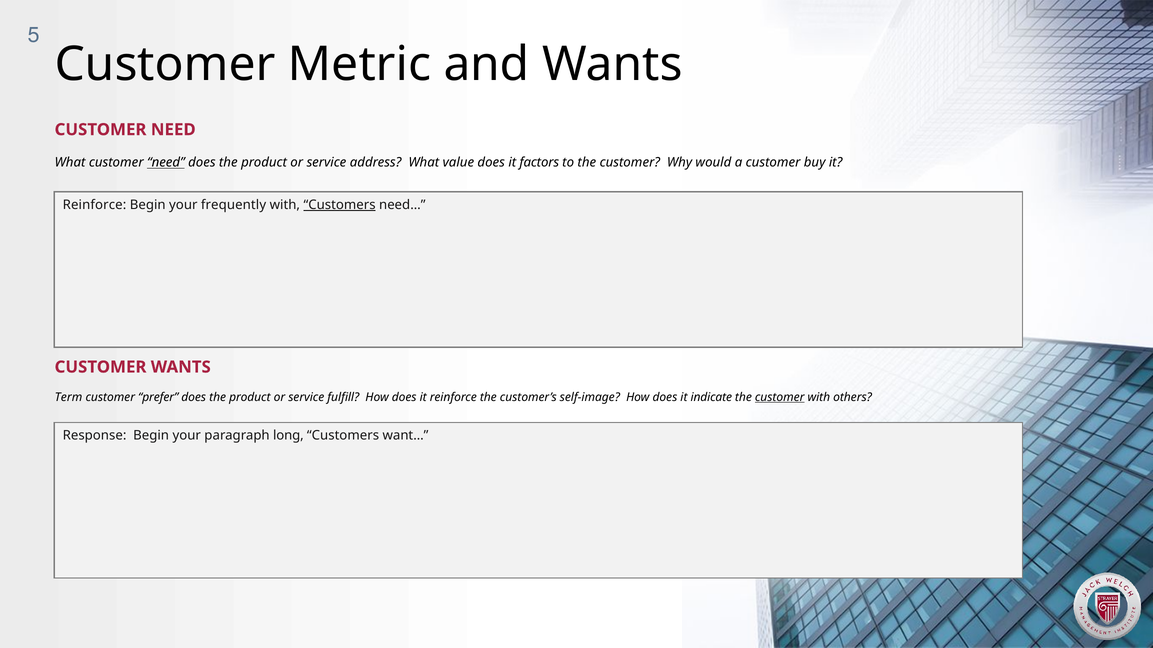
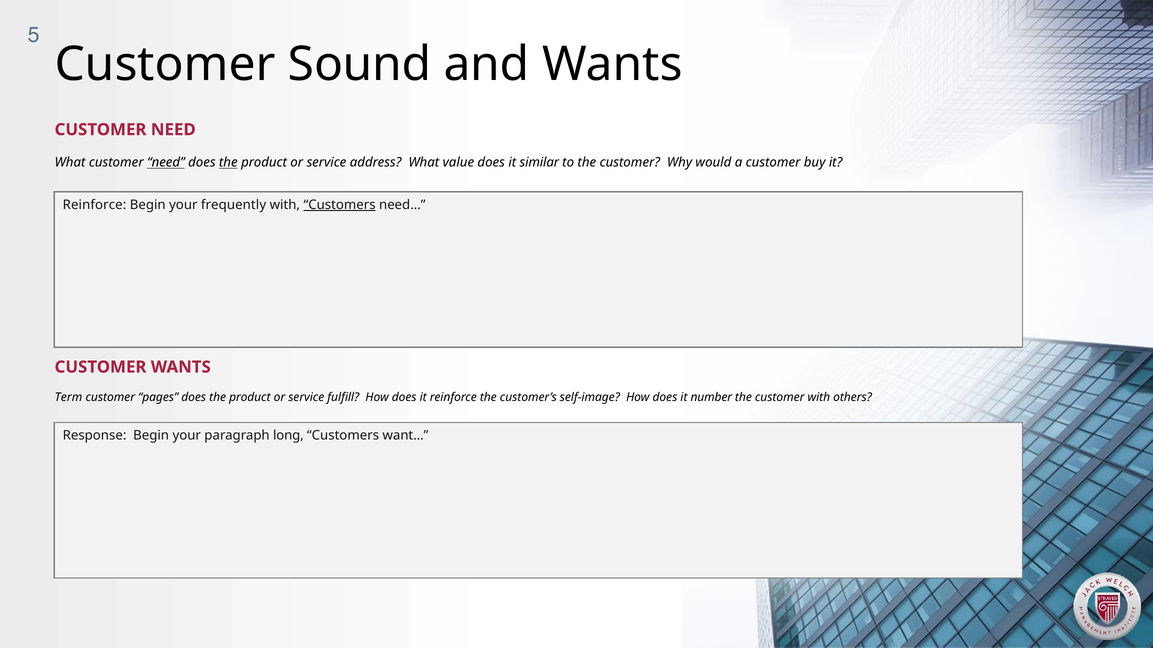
Metric: Metric -> Sound (360, 65)
the underline: none -> present (228, 163)
factors: factors -> similar (539, 163)
prefer: prefer -> pages (158, 397)
indicate: indicate -> number (711, 397)
customer underline: present -> none (780, 397)
